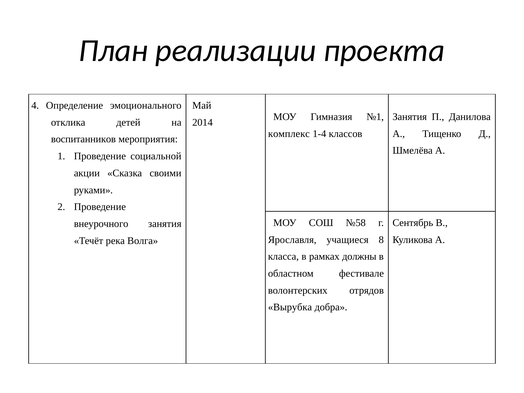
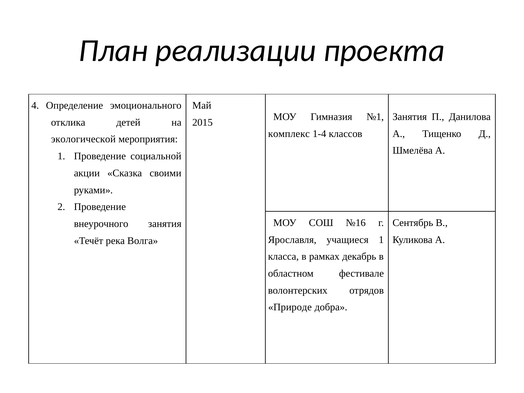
2014: 2014 -> 2015 (202, 122)
воспитанников: воспитанников -> экологической (83, 139)
№58: №58 -> №16 (356, 223)
учащиеся 8: 8 -> 1 (381, 240)
должны: должны -> декабрь (359, 257)
Вырубка: Вырубка -> Природе (290, 307)
